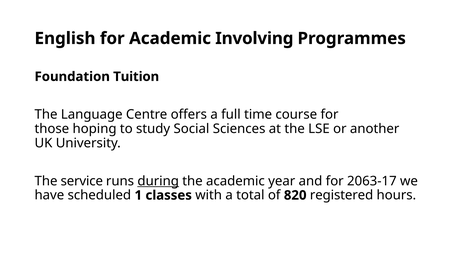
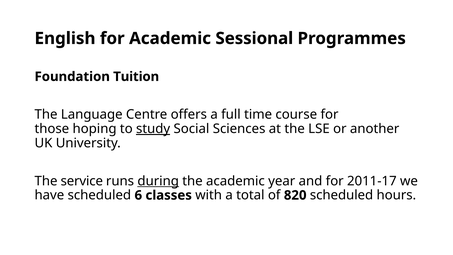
Involving: Involving -> Sessional (254, 38)
study underline: none -> present (153, 129)
2063-17: 2063-17 -> 2011-17 (372, 181)
1: 1 -> 6 (138, 195)
820 registered: registered -> scheduled (342, 195)
